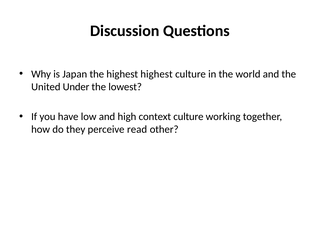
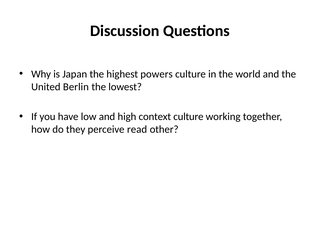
highest highest: highest -> powers (157, 74)
Under: Under -> Berlin (76, 87)
